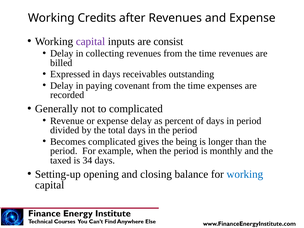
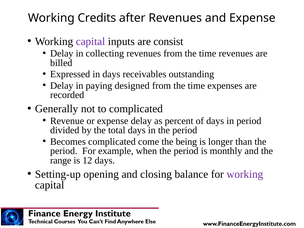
covenant: covenant -> designed (132, 86)
gives: gives -> come (149, 142)
taxed: taxed -> range (61, 160)
34: 34 -> 12 (87, 160)
working colour: blue -> purple (245, 174)
